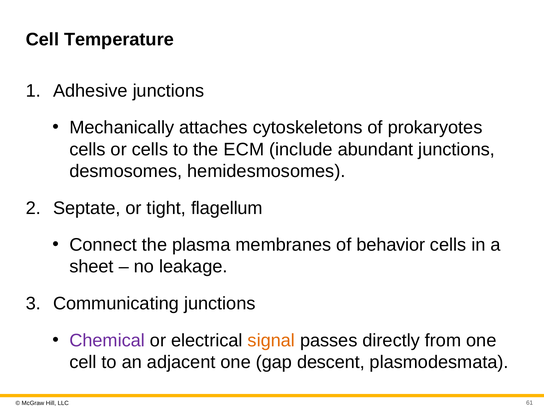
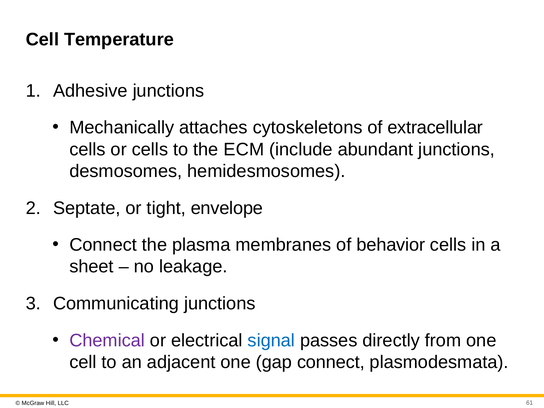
prokaryotes: prokaryotes -> extracellular (435, 128)
flagellum: flagellum -> envelope (227, 208)
signal colour: orange -> blue (271, 340)
gap descent: descent -> connect (331, 362)
